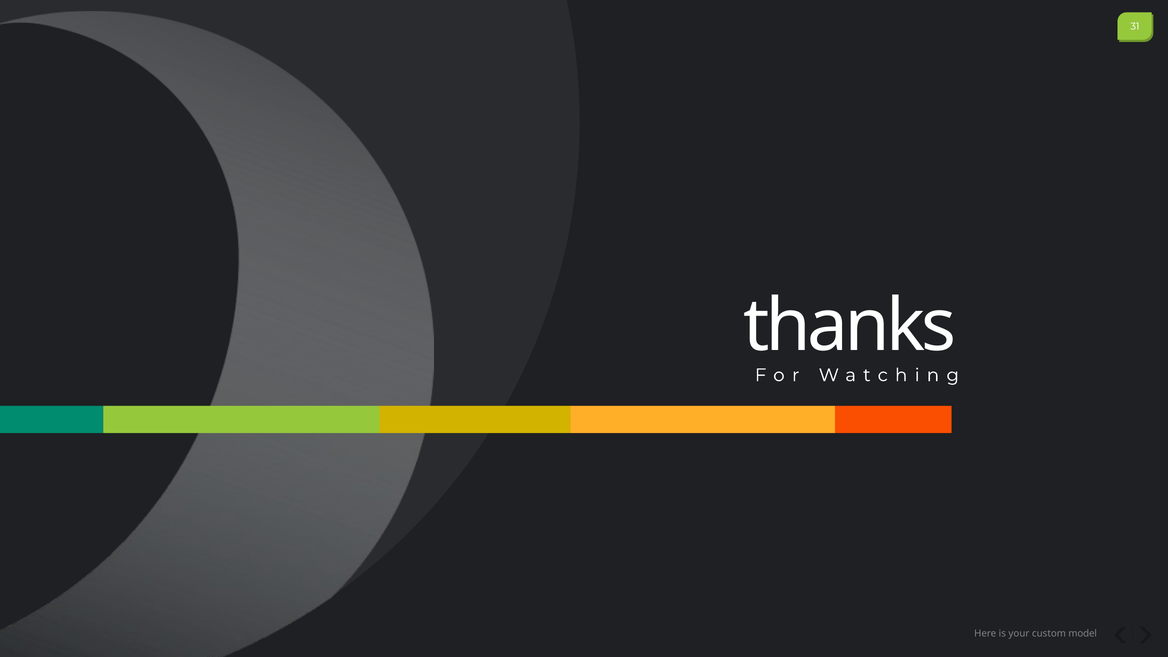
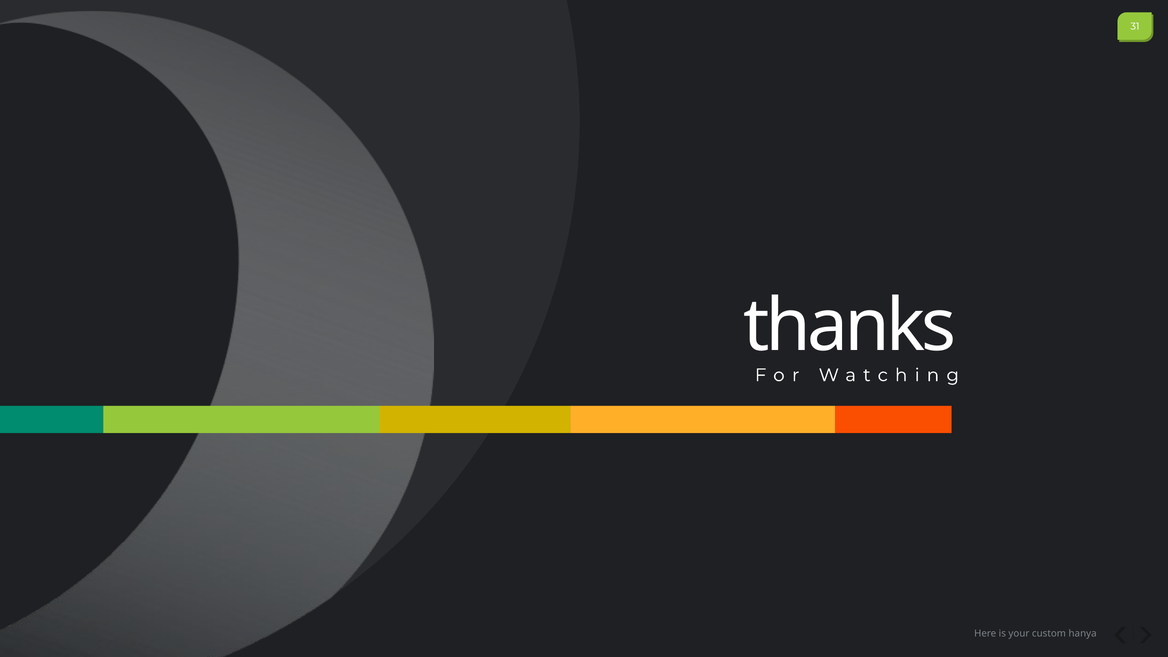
model: model -> hanya (1083, 634)
